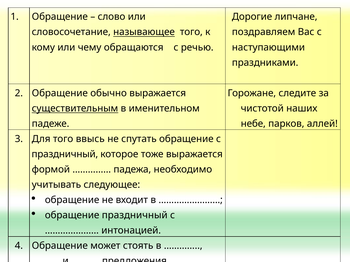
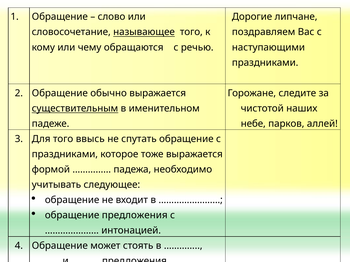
праздничный: праздничный -> праздниками (65, 154)
обращение праздничный: праздничный -> предложения (135, 216)
